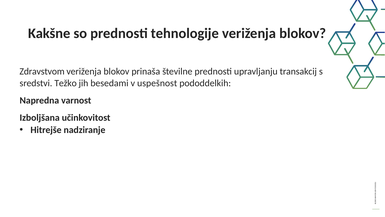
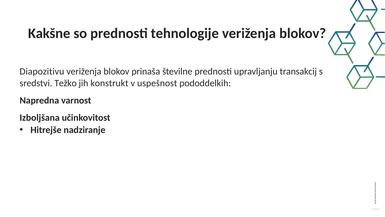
Zdravstvom: Zdravstvom -> Diapozitivu (42, 71)
besedami: besedami -> konstrukt (109, 83)
